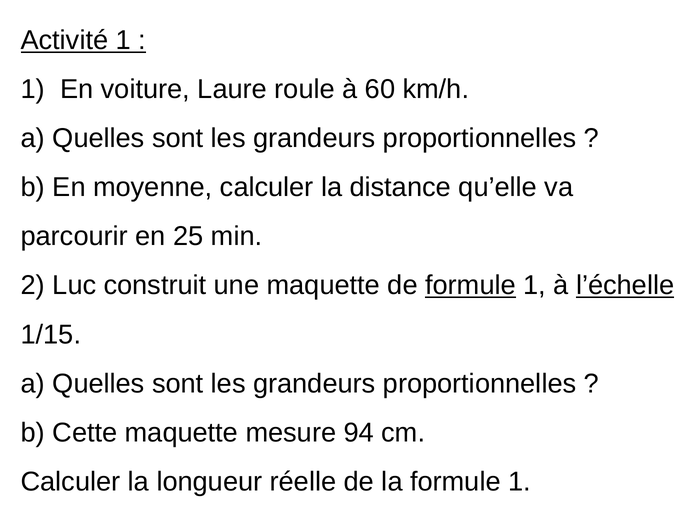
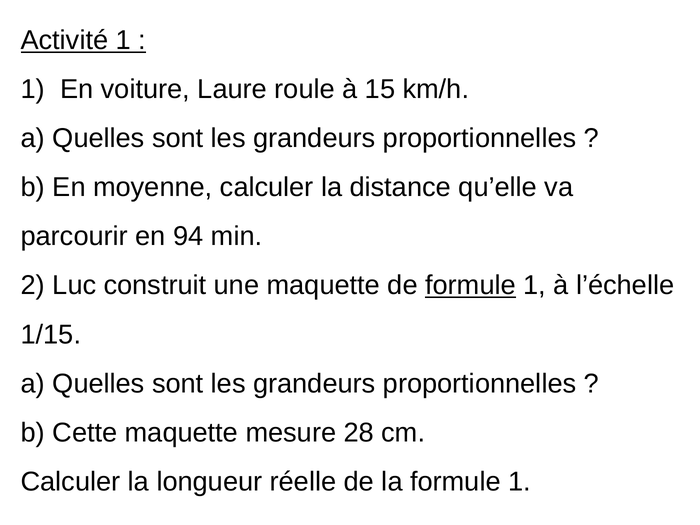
60: 60 -> 15 (380, 89)
25: 25 -> 94 (188, 236)
l’échelle underline: present -> none (625, 286)
94: 94 -> 28 (359, 433)
